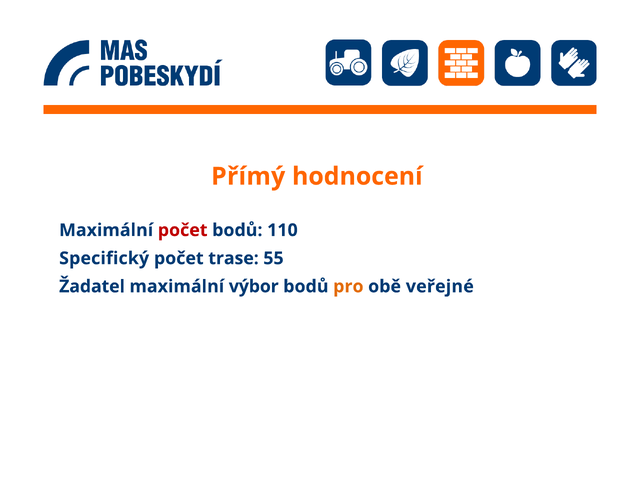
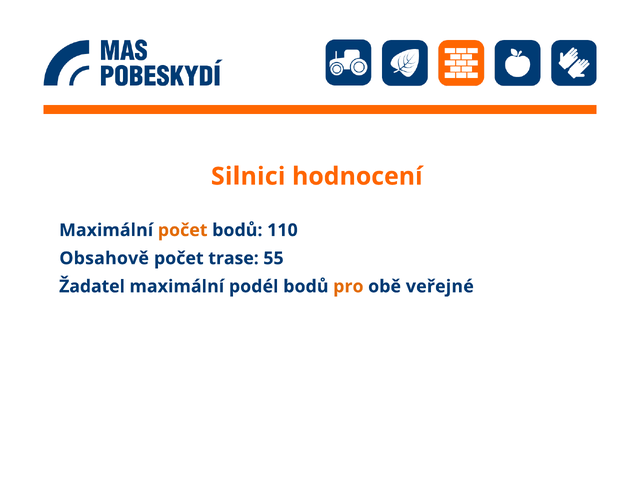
Přímý: Přímý -> Silnici (248, 176)
počet colour: red -> orange (183, 230)
Specifický: Specifický -> Obsahově (104, 258)
výbor: výbor -> podél (254, 286)
